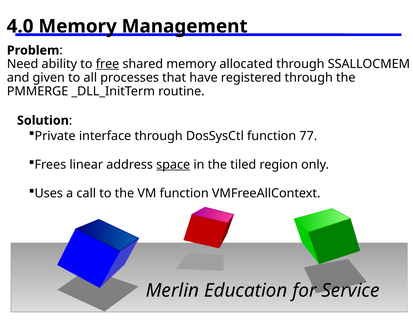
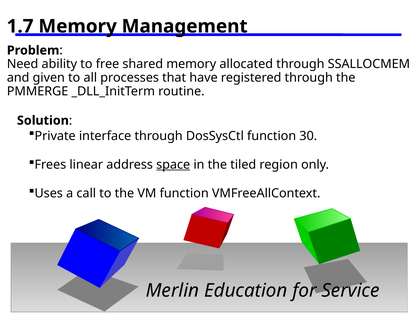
4.0: 4.0 -> 1.7 (20, 26)
free underline: present -> none (108, 64)
77: 77 -> 30 (308, 136)
